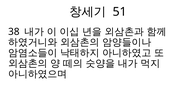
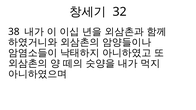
51: 51 -> 32 (120, 12)
